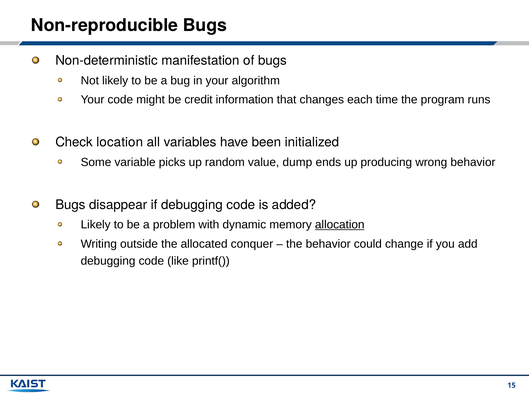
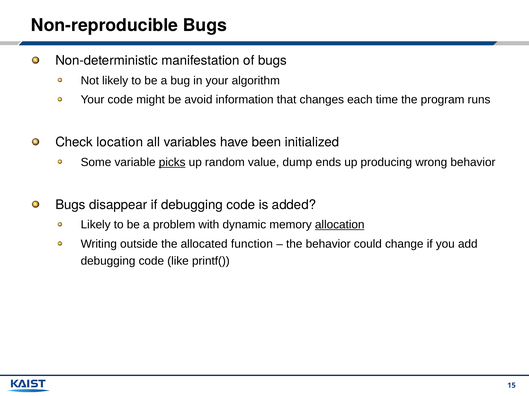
credit: credit -> avoid (198, 100)
picks underline: none -> present (172, 163)
conquer: conquer -> function (252, 244)
